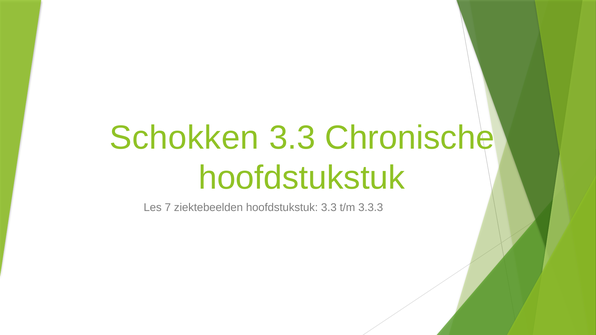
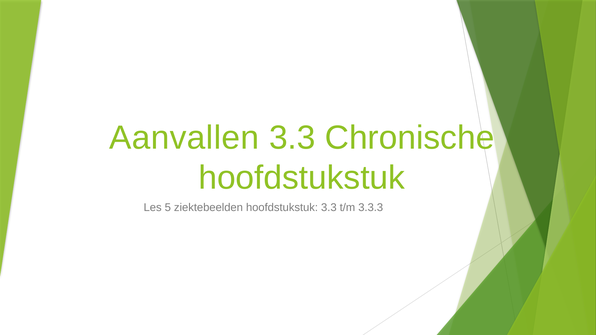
Schokken: Schokken -> Aanvallen (184, 138)
7: 7 -> 5 (168, 208)
